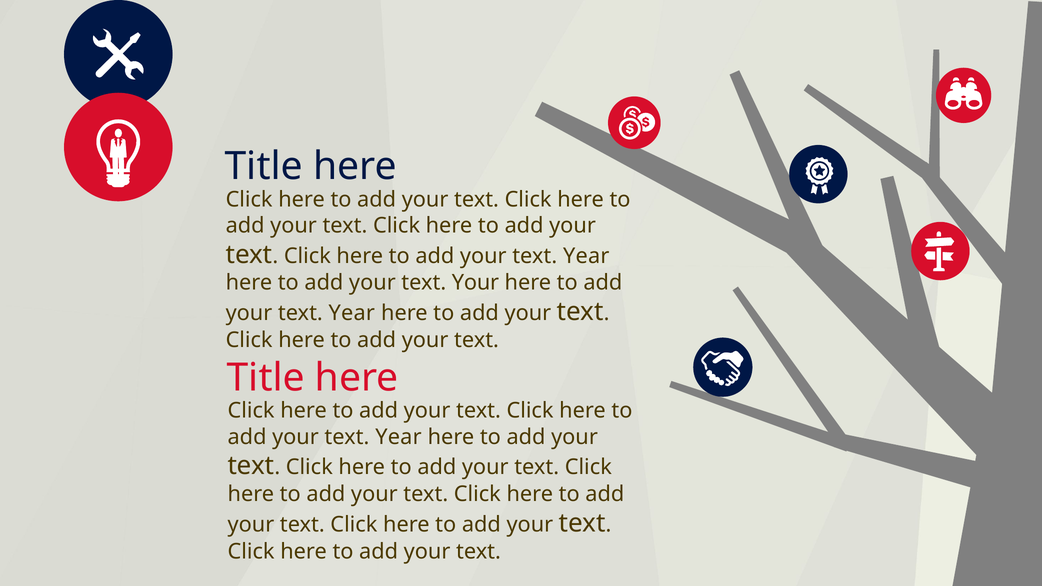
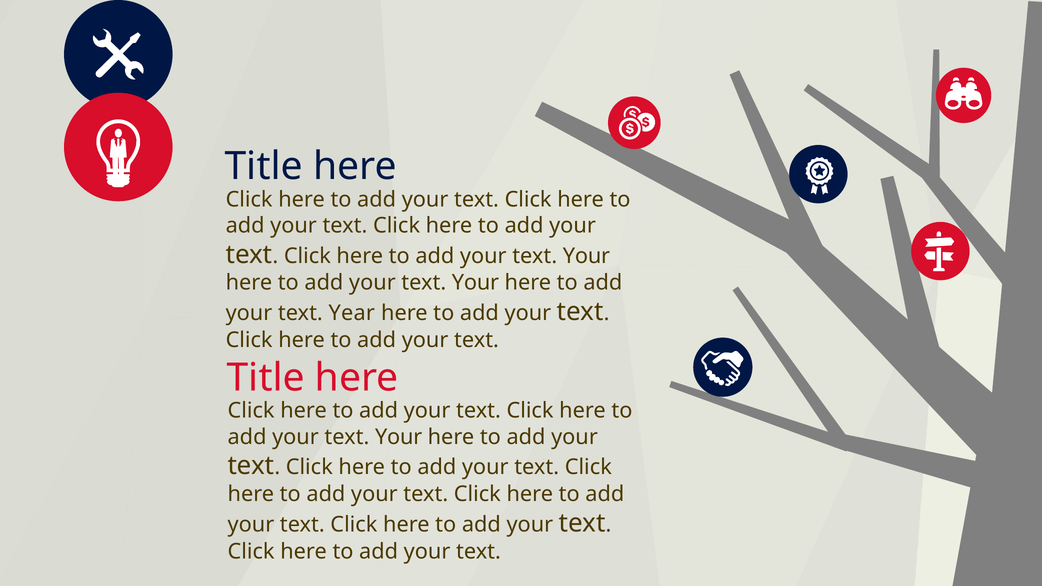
Year: Year -> Your (586, 256)
Year: Year -> Your (399, 437)
